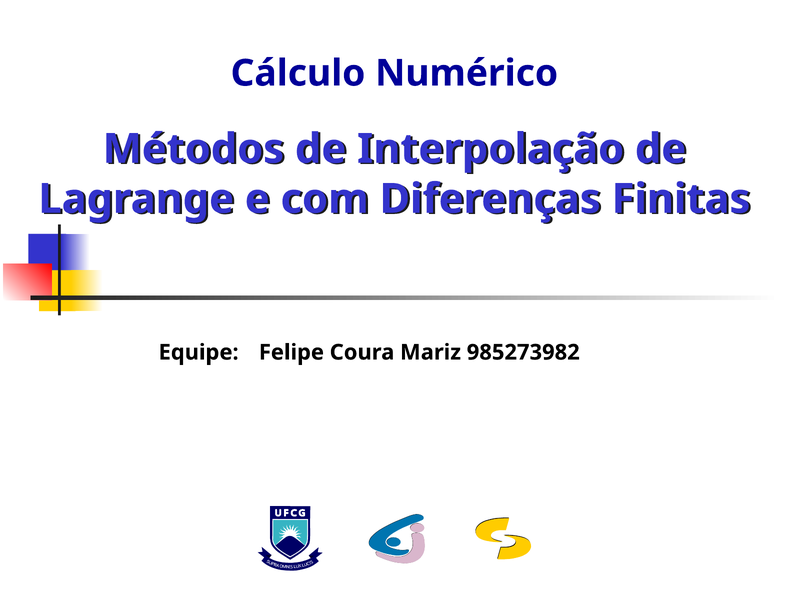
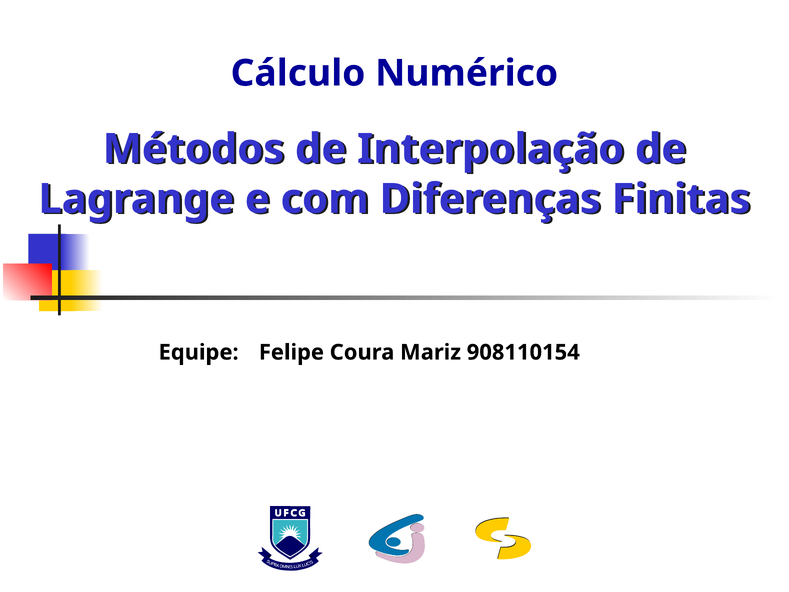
985273982: 985273982 -> 908110154 (523, 352)
